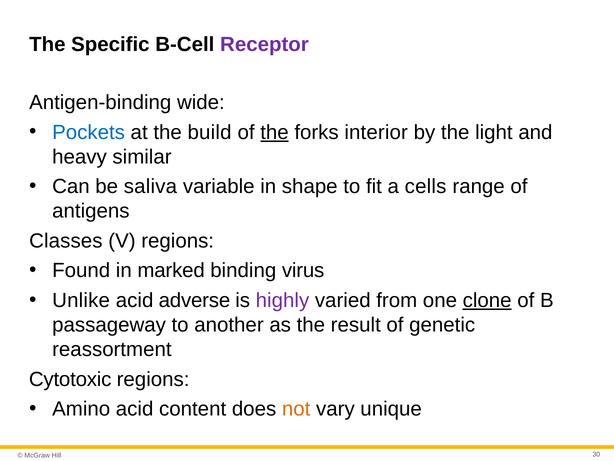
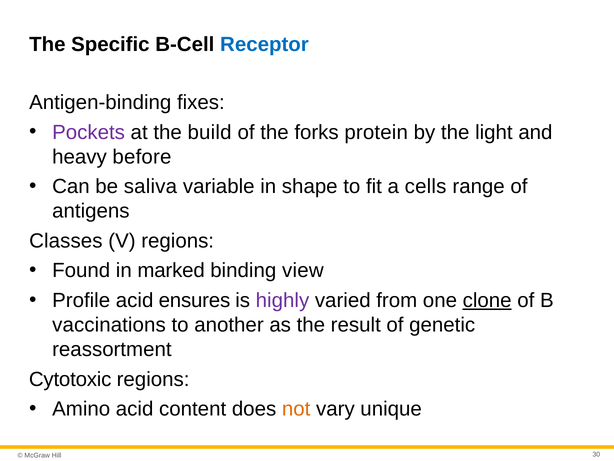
Receptor colour: purple -> blue (264, 45)
wide: wide -> fixes (201, 103)
Pockets colour: blue -> purple (89, 132)
the underline: present -> none (275, 132)
interior: interior -> protein (376, 132)
similar: similar -> before (142, 157)
virus: virus -> view (303, 270)
Unlike: Unlike -> Profile (81, 300)
adverse: adverse -> ensures (194, 300)
passageway: passageway -> vaccinations (109, 325)
